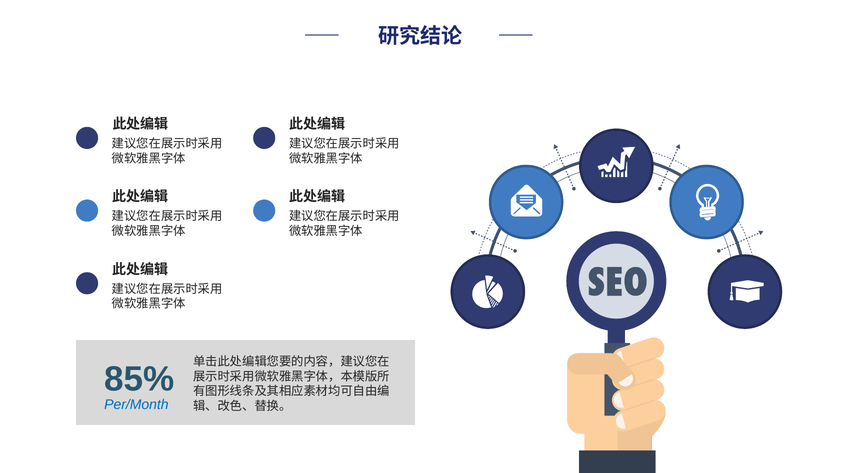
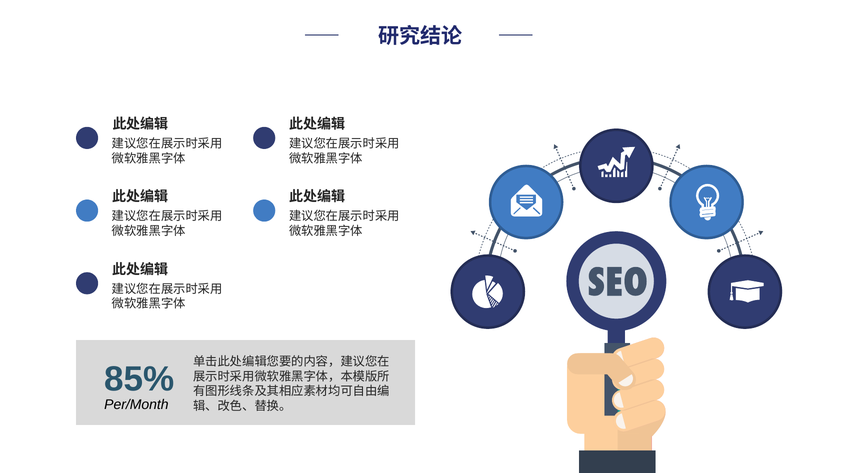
Per/Month colour: blue -> black (136, 405)
